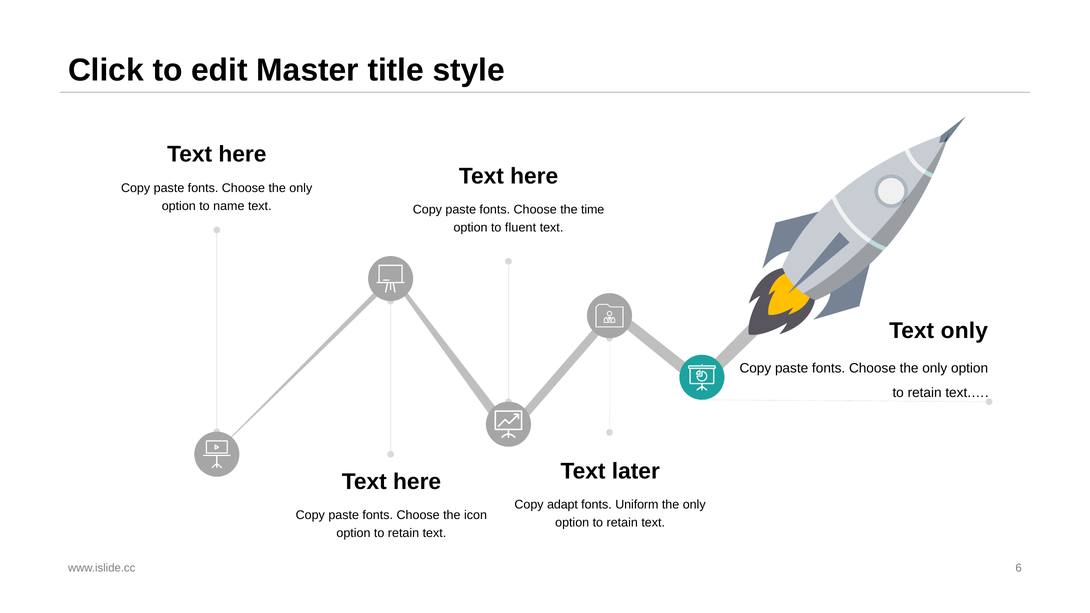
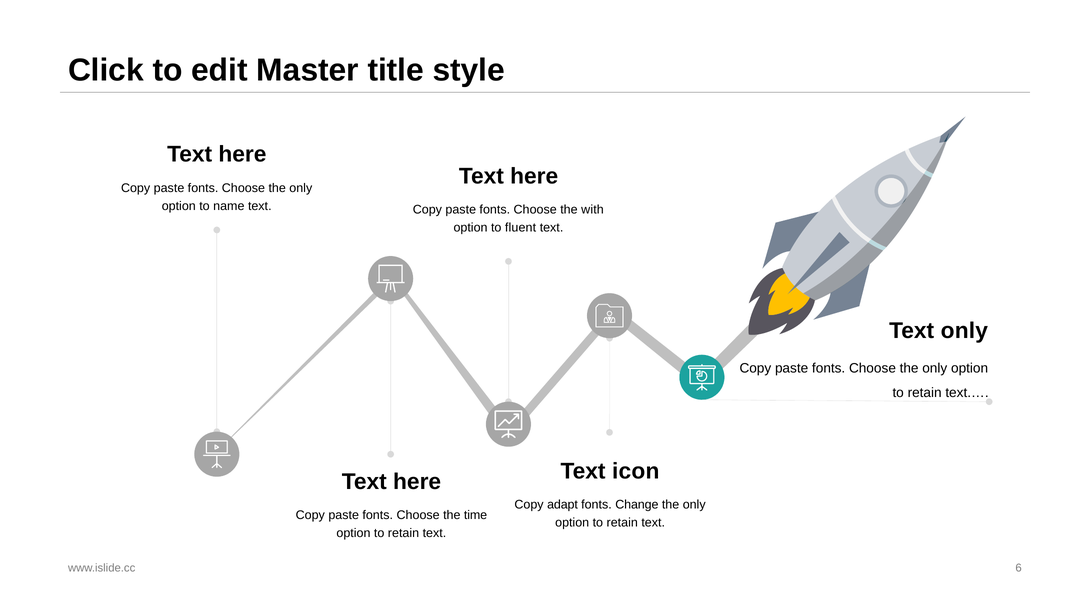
time: time -> with (593, 210)
later: later -> icon (636, 471)
Uniform: Uniform -> Change (637, 505)
icon: icon -> time (476, 515)
